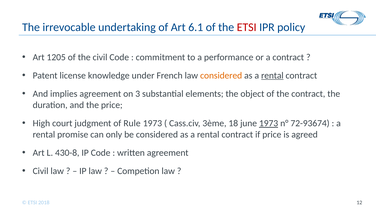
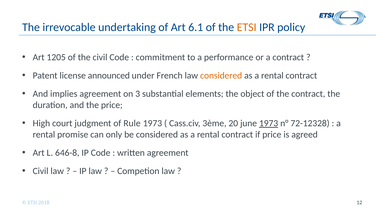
ETSI colour: red -> orange (247, 27)
knowledge: knowledge -> announced (109, 76)
rental underline: present -> none (272, 76)
18: 18 -> 20 (233, 124)
72-93674: 72-93674 -> 72-12328 (310, 124)
430-8: 430-8 -> 646-8 (67, 153)
